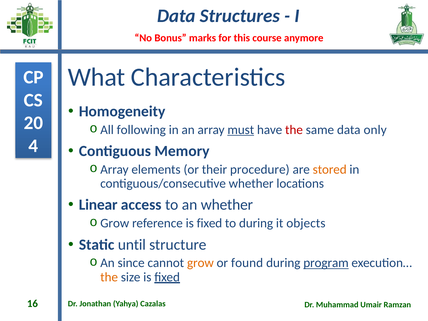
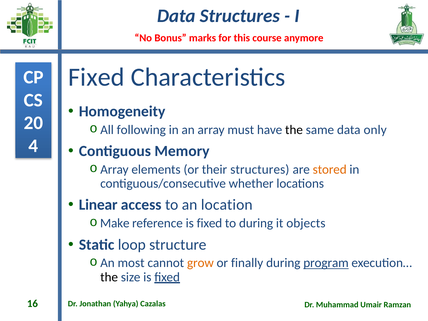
What: What -> Fixed (96, 77)
must underline: present -> none (241, 130)
the colour: red -> black (294, 130)
their procedure: procedure -> structures (260, 169)
an whether: whether -> location (227, 205)
Grow: Grow -> Make (115, 223)
until: until -> loop (132, 245)
since: since -> most (131, 263)
found: found -> finally (247, 263)
the colour: orange -> black (109, 277)
